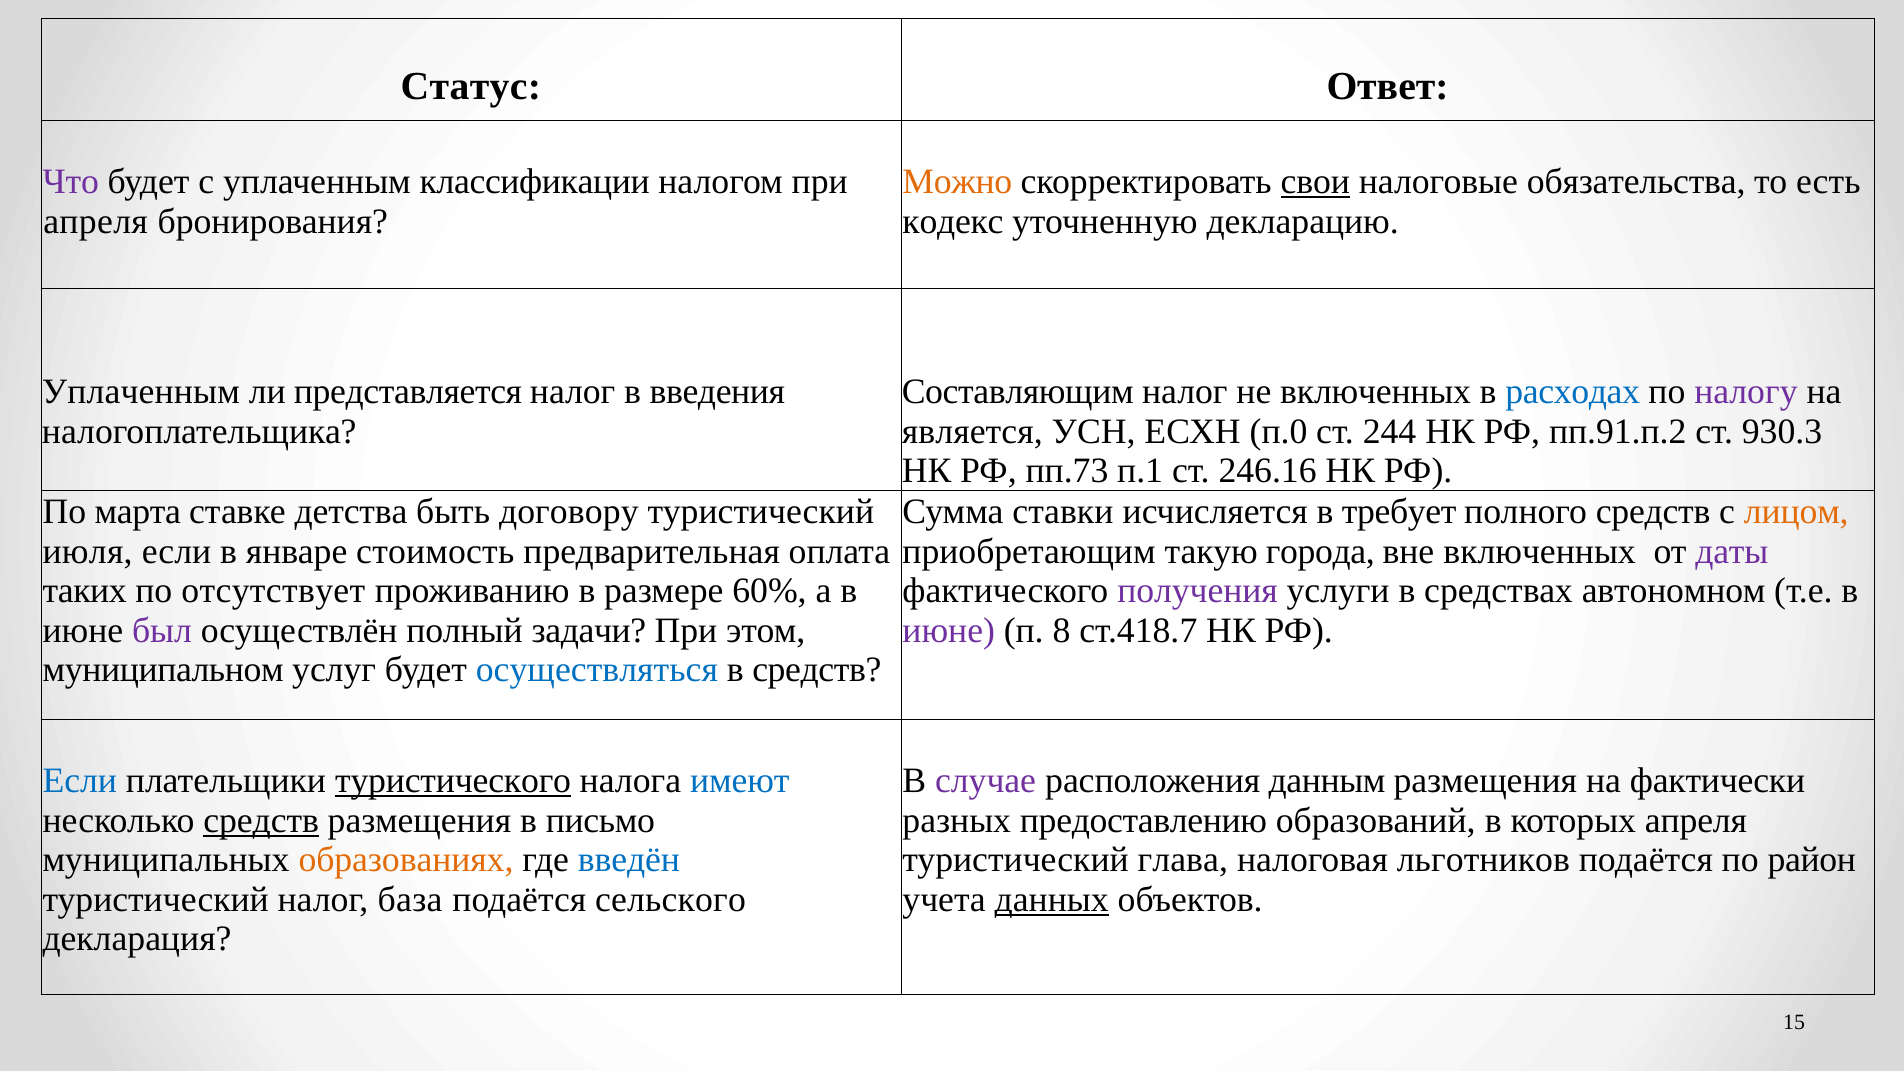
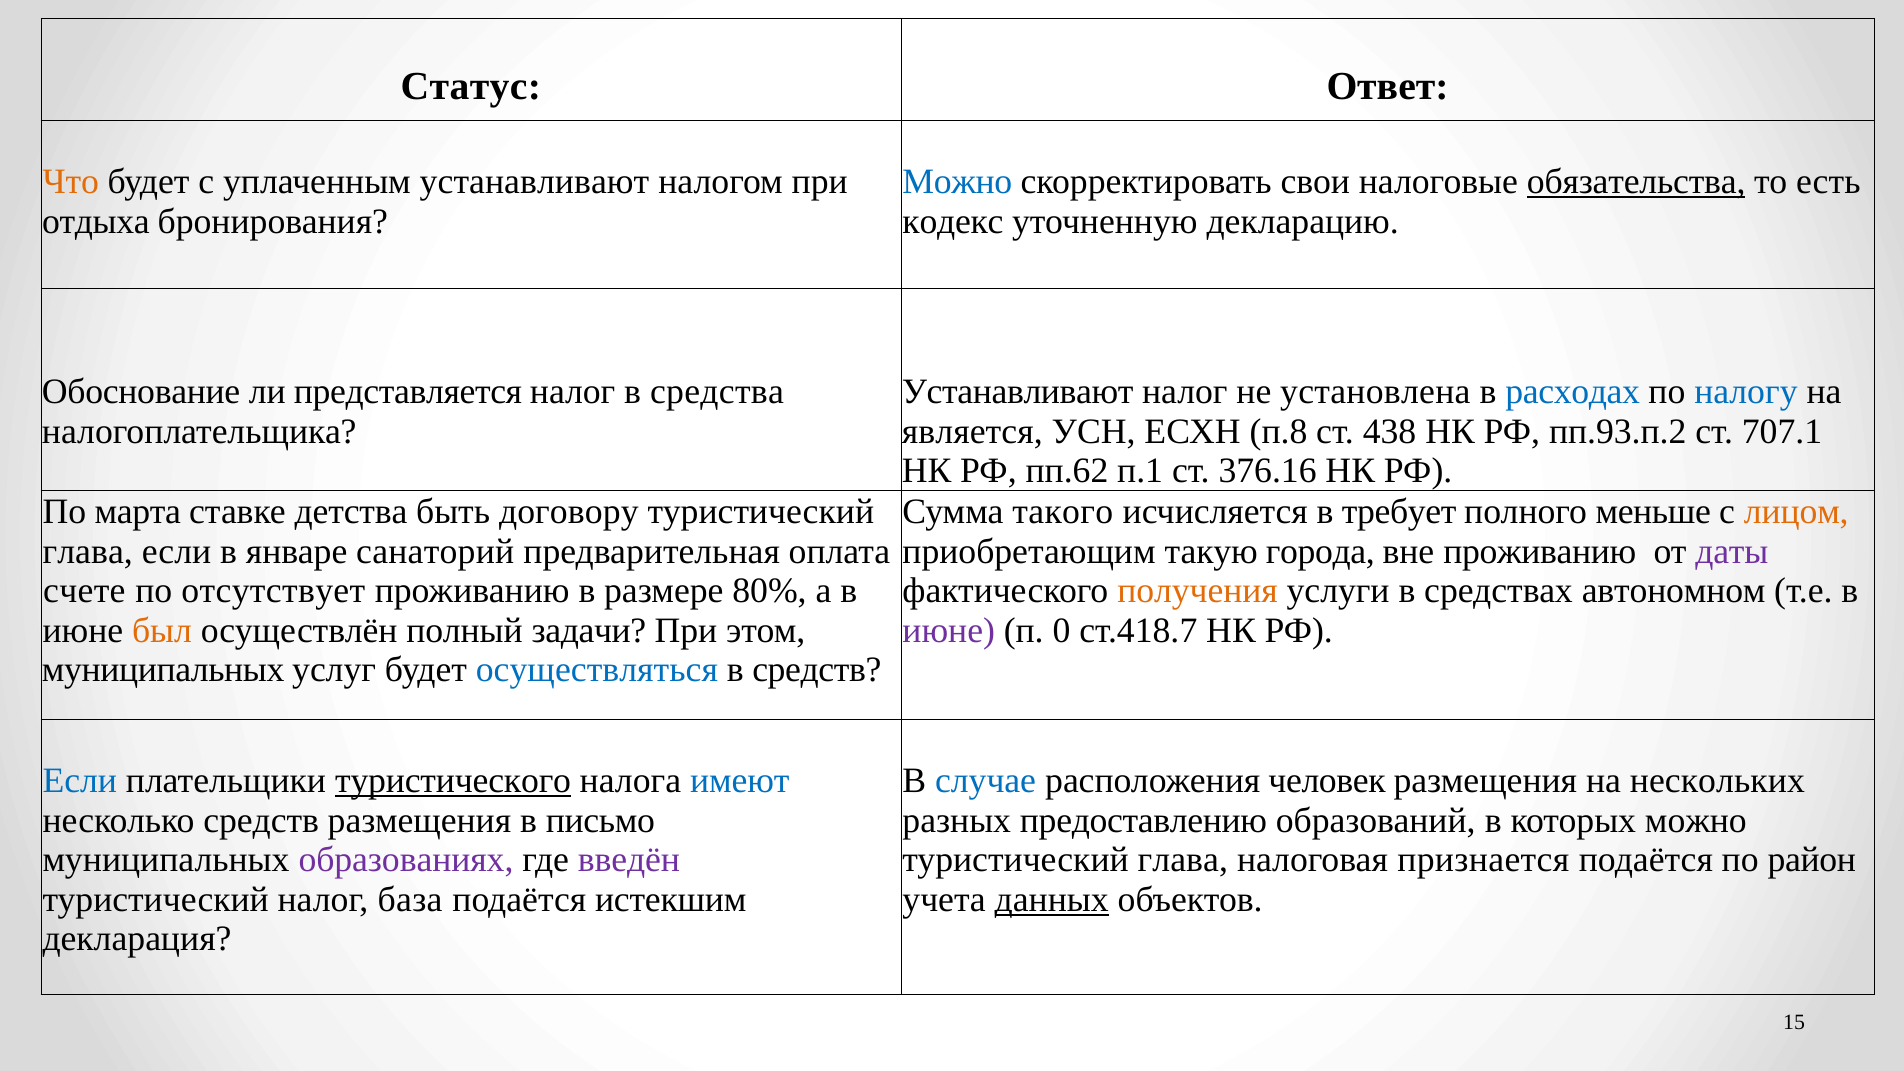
Что colour: purple -> orange (71, 182)
уплаченным классификации: классификации -> устанавливают (534, 182)
Можно colour: orange -> blue (957, 182)
свои underline: present -> none (1315, 182)
обязательства underline: none -> present (1636, 182)
апреля: апреля -> отдыха (96, 222)
Уплаченным: Уплаченным -> Обоснование (141, 392)
введения: введения -> средства (717, 392)
Составляющим: Составляющим -> Устанавливают (1018, 392)
не включенных: включенных -> установлена (1375, 392)
налогу colour: purple -> blue (1746, 392)
п.0: п.0 -> п.8 (1279, 432)
244: 244 -> 438 (1390, 432)
пп.91.п.2: пп.91.п.2 -> пп.93.п.2 (1618, 432)
930.3: 930.3 -> 707.1 (1782, 432)
пп.73: пп.73 -> пп.62 (1067, 471)
246.16: 246.16 -> 376.16 (1268, 471)
ставки: ставки -> такого (1063, 512)
полного средств: средств -> меньше (1653, 512)
июля: июля -> глава (88, 552)
стоимость: стоимость -> санаторий (435, 552)
вне включенных: включенных -> проживанию (1540, 552)
таких: таких -> счете (84, 591)
60%: 60% -> 80% (770, 591)
получения colour: purple -> orange (1198, 591)
был colour: purple -> orange (162, 631)
8: 8 -> 0 (1061, 631)
муниципальном: муниципальном -> муниципальных (163, 670)
случае colour: purple -> blue (986, 781)
данным: данным -> человек (1327, 781)
фактически: фактически -> нескольких (1717, 781)
средств underline: present -> none (261, 820)
которых апреля: апреля -> можно (1696, 820)
образованиях colour: orange -> purple (406, 860)
введён colour: blue -> purple (629, 860)
льготников: льготников -> признается (1483, 860)
сельского: сельского -> истекшим (671, 899)
